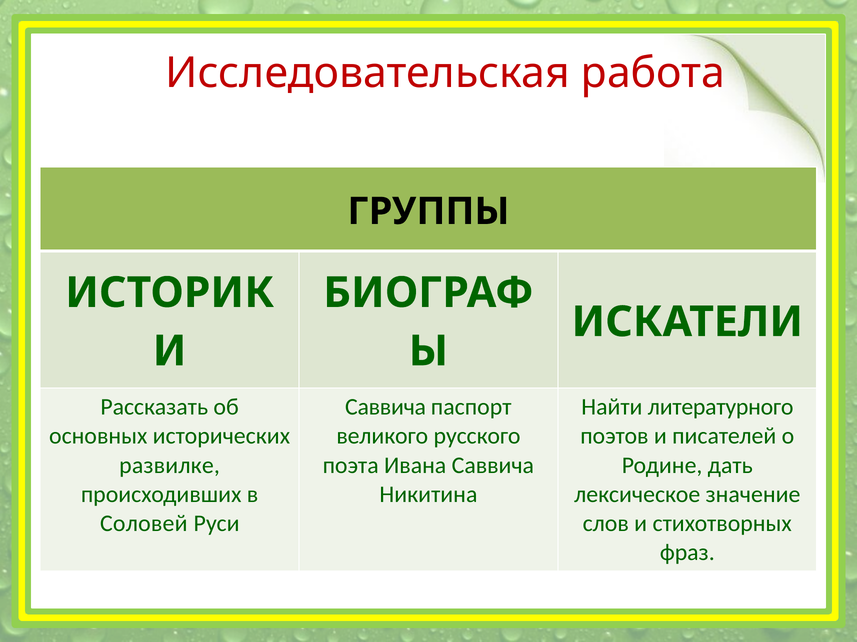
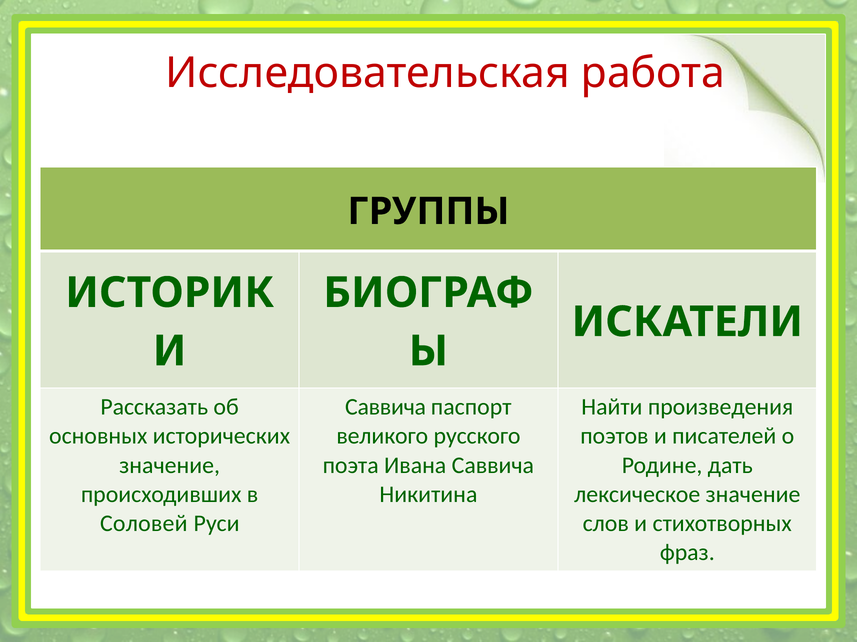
литературного: литературного -> произведения (721, 407)
развилке: развилке -> значение (170, 466)
